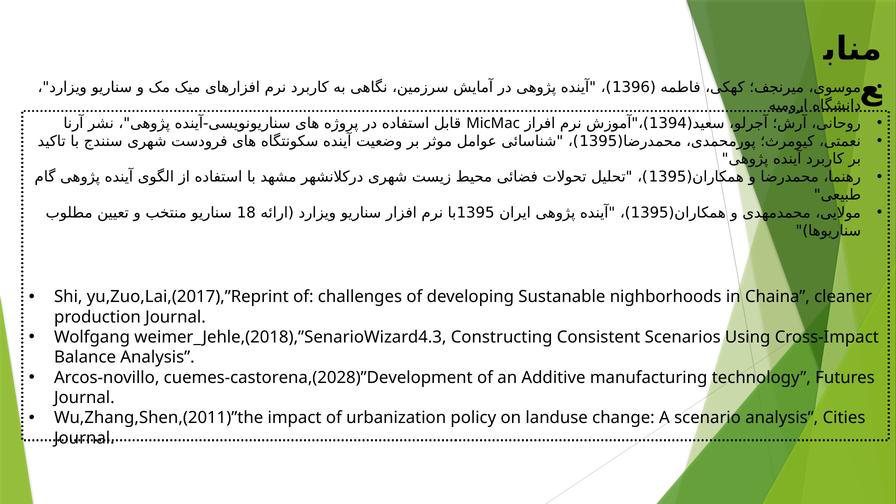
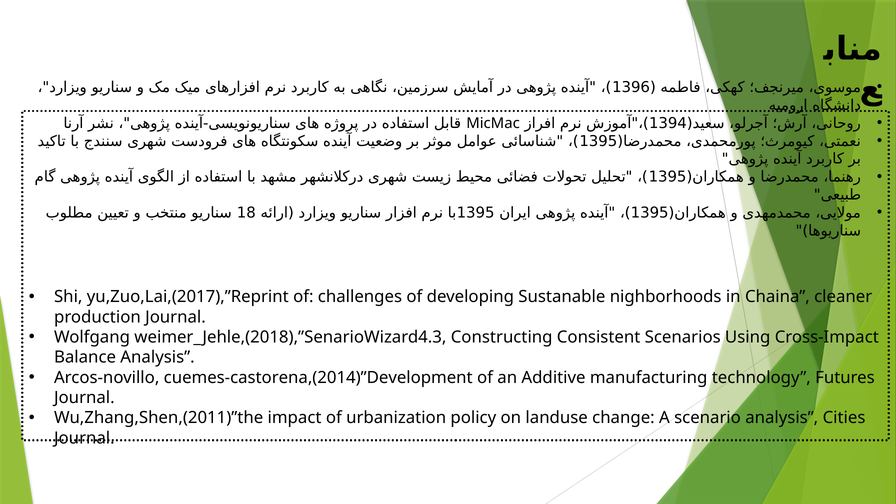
cuemes-castorena,(2028)”Development: cuemes-castorena,(2028)”Development -> cuemes-castorena,(2014)”Development (318, 378)
